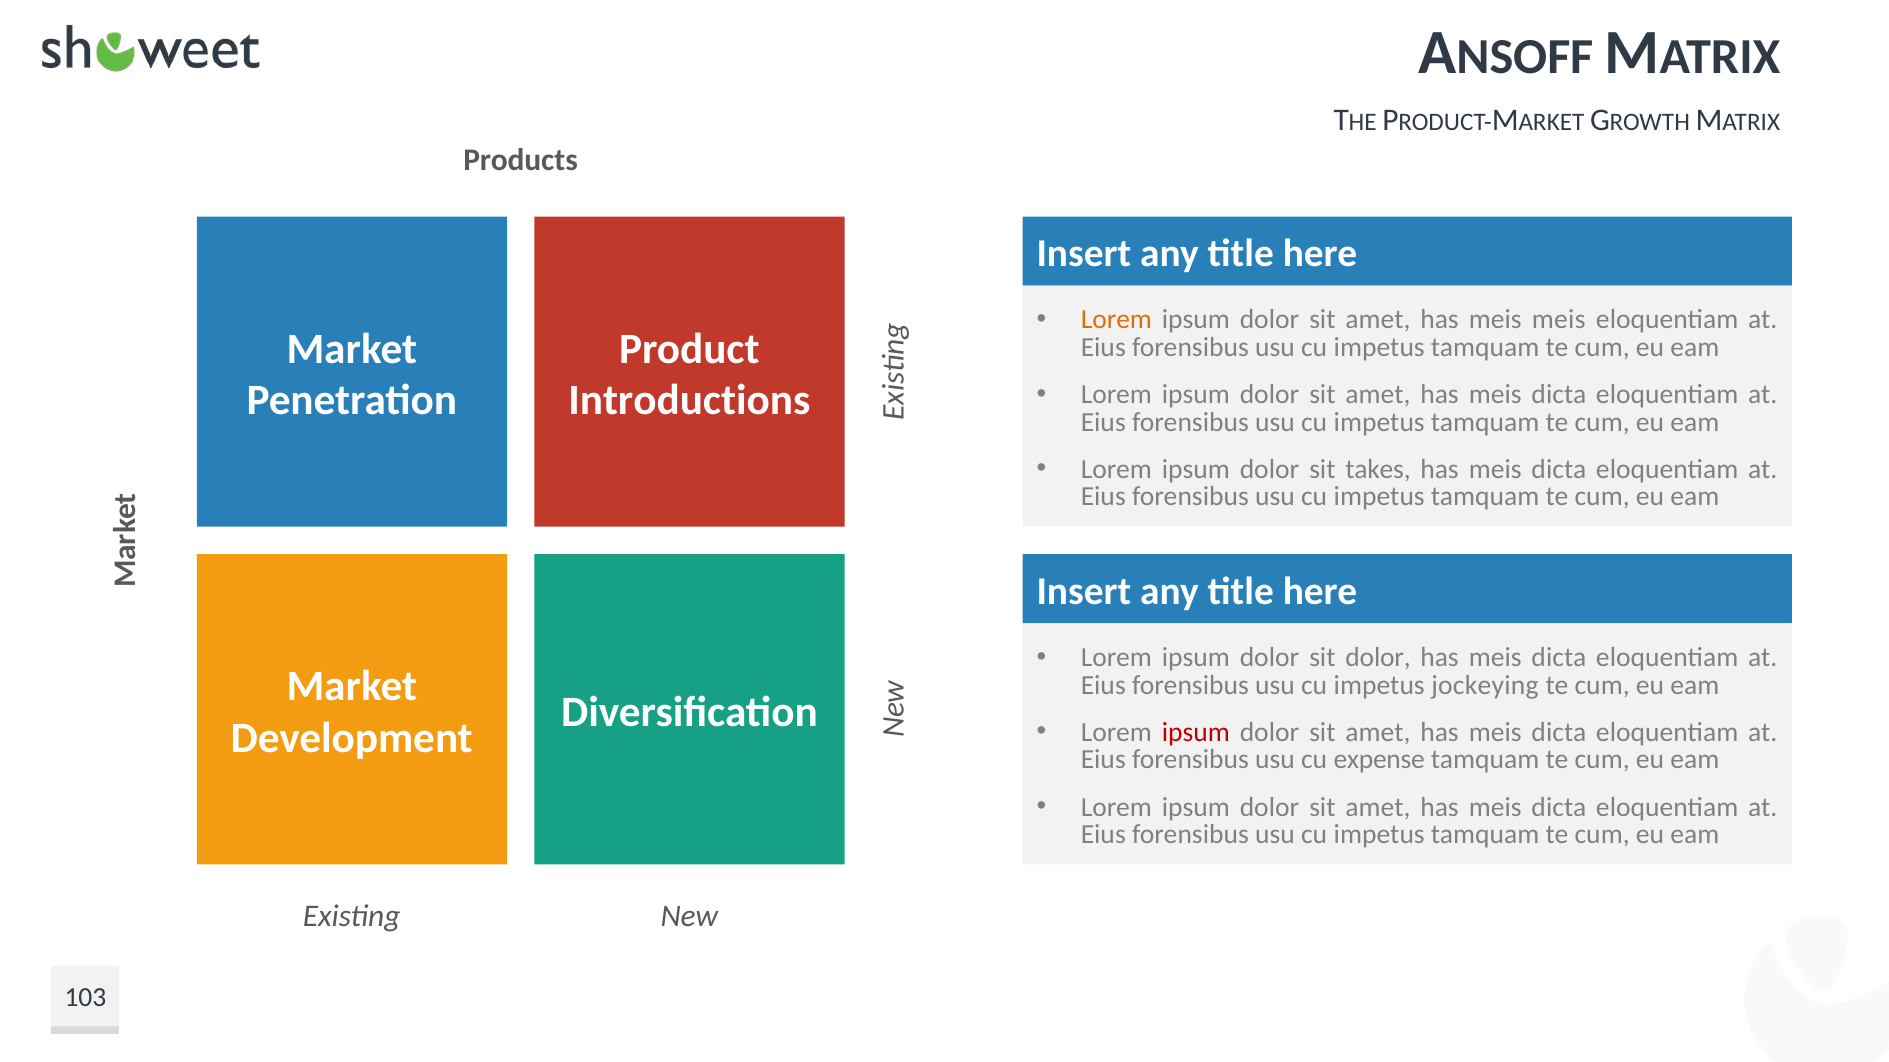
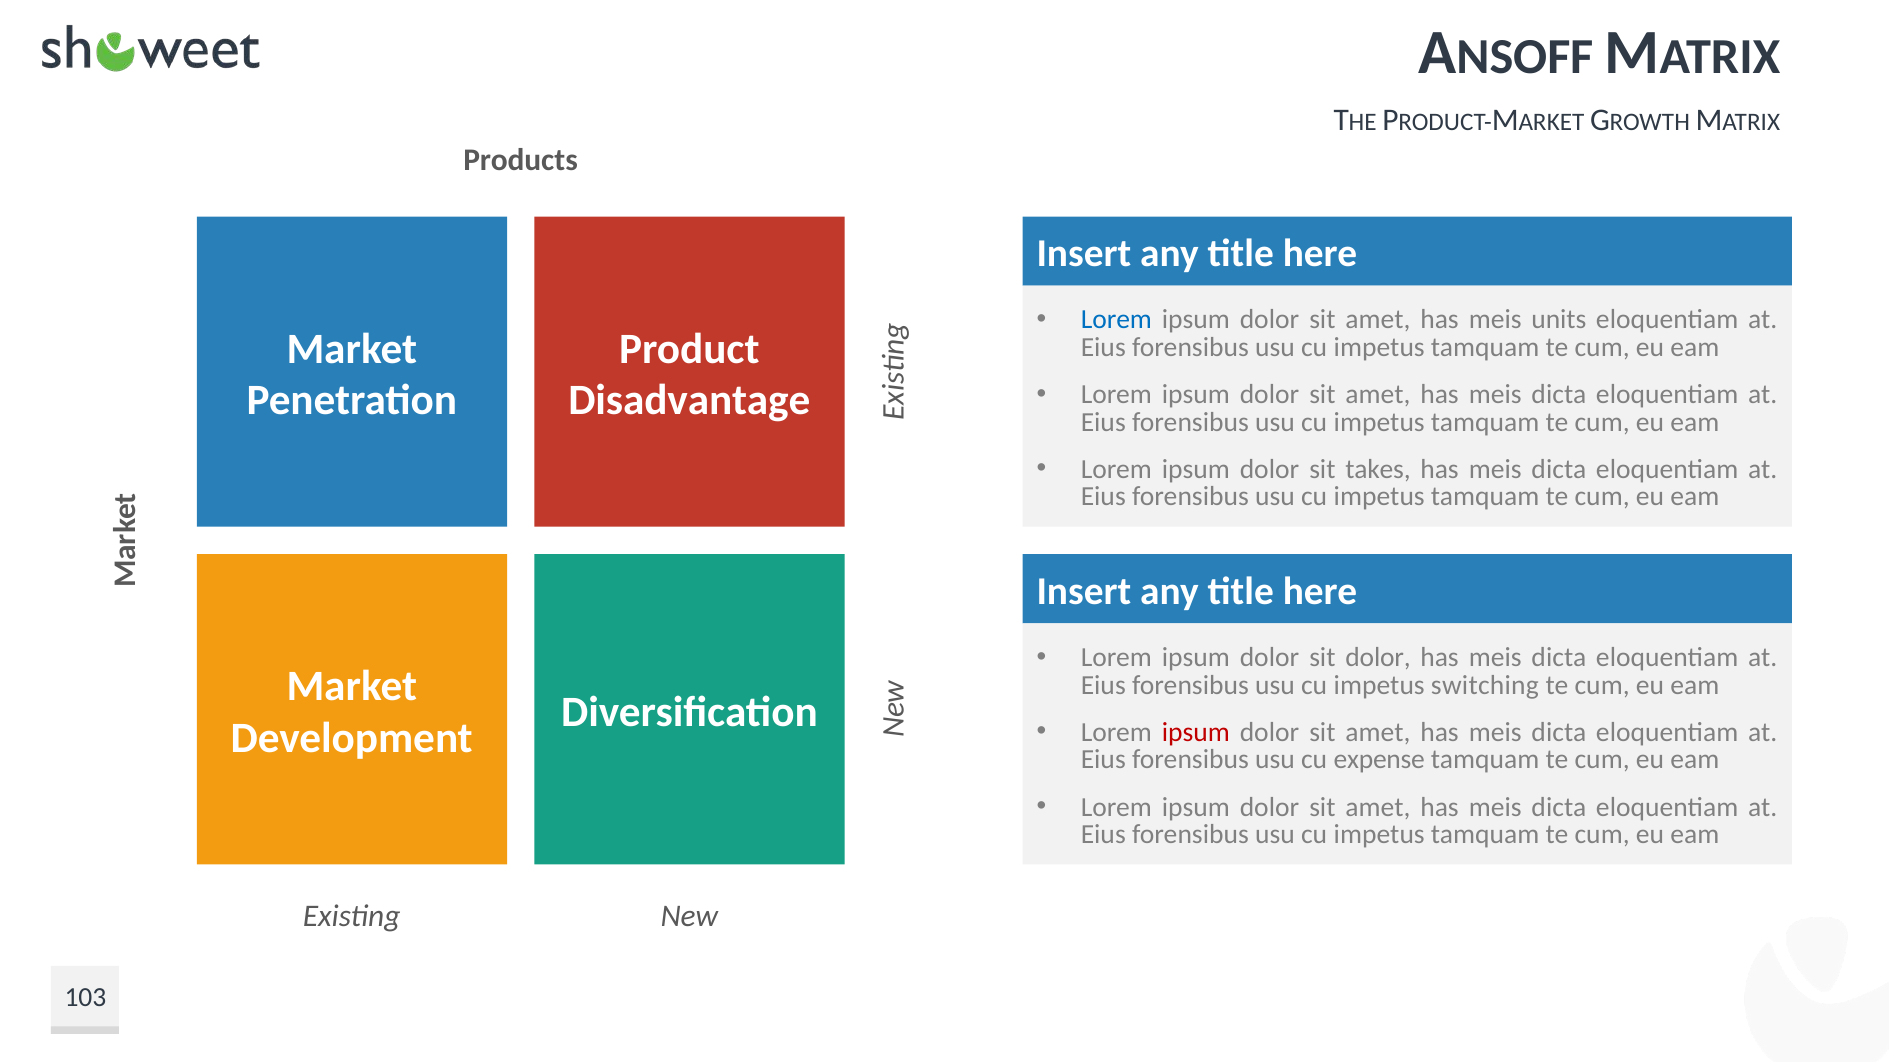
Lorem colour: orange -> blue (1116, 320)
meis meis: meis -> units (1559, 320)
Introductions: Introductions -> Disadvantage (689, 401)
jockeying: jockeying -> switching (1485, 685)
